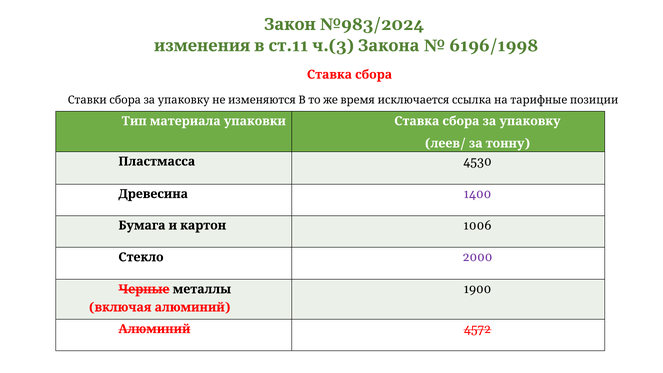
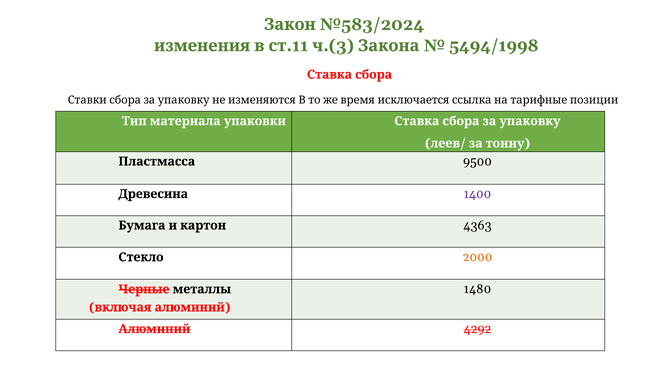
№983/2024: №983/2024 -> №583/2024 (372, 24)
6196/1998: 6196/1998 -> 5494/1998 (494, 46)
4530: 4530 -> 9500 (478, 161)
1006: 1006 -> 4363 (477, 225)
2000 colour: purple -> orange (478, 257)
1900: 1900 -> 1480 (478, 289)
4572: 4572 -> 4292 (478, 329)
